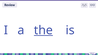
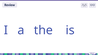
the underline: present -> none (43, 30)
